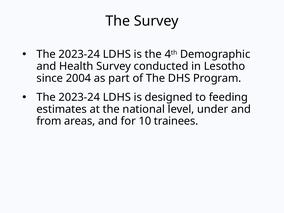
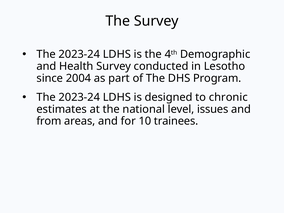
feeding: feeding -> chronic (228, 97)
under: under -> issues (213, 109)
